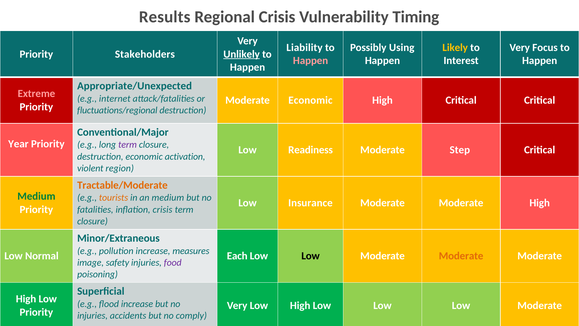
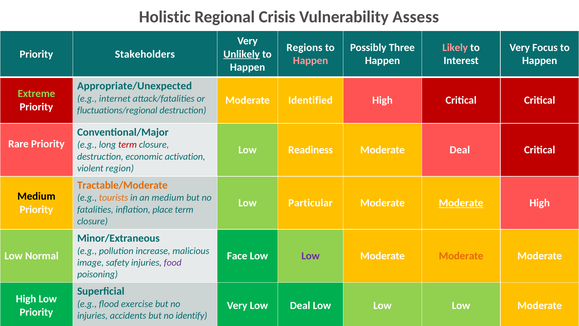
Results: Results -> Holistic (165, 17)
Timing: Timing -> Assess (416, 17)
Liability: Liability -> Regions (304, 47)
Using: Using -> Three (402, 47)
Likely colour: yellow -> pink (455, 47)
Extreme colour: pink -> light green (36, 94)
Moderate Economic: Economic -> Identified (310, 100)
Year: Year -> Rare (18, 144)
term colour: purple -> red (128, 145)
Moderate Step: Step -> Deal (460, 150)
Medium colour: green -> black (36, 196)
Insurance: Insurance -> Particular (310, 203)
Moderate underline: none -> present (461, 203)
inflation crisis: crisis -> place (163, 209)
measures: measures -> malicious (191, 251)
Each: Each -> Face (237, 256)
Low colour: black -> purple (311, 256)
flood increase: increase -> exercise (137, 304)
Low High: High -> Deal (300, 305)
comply: comply -> identify (191, 315)
